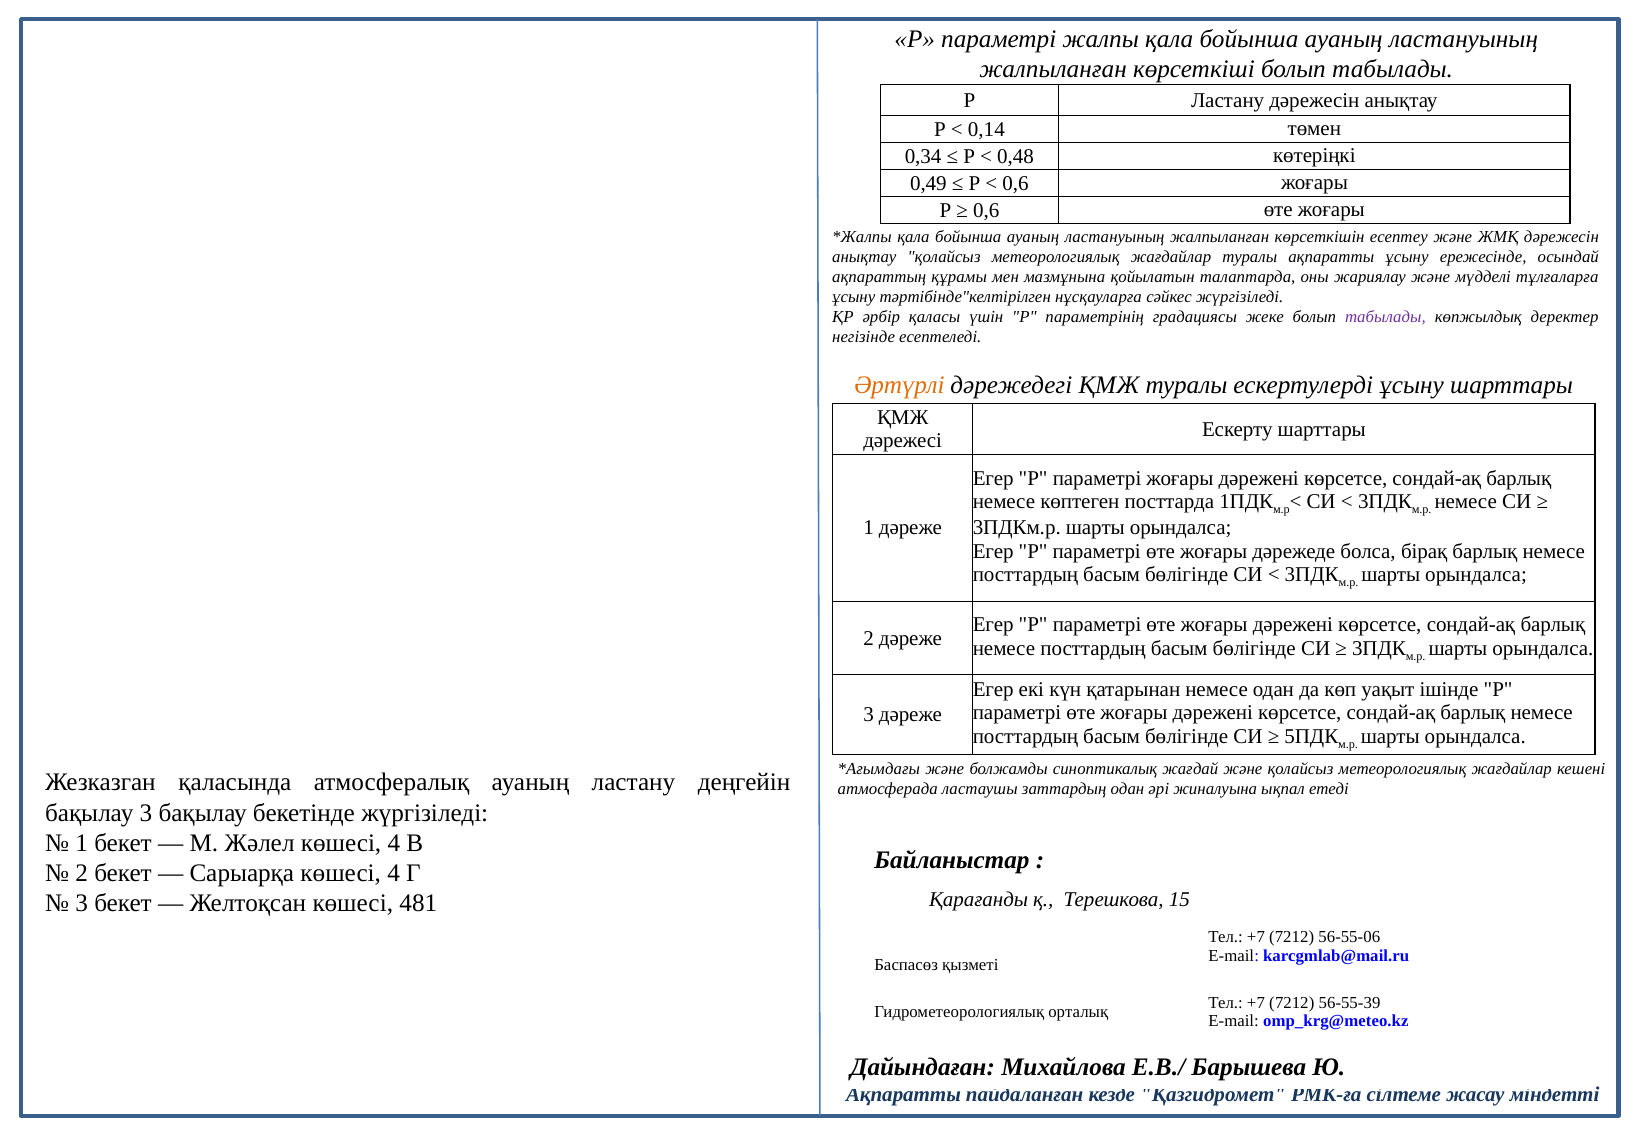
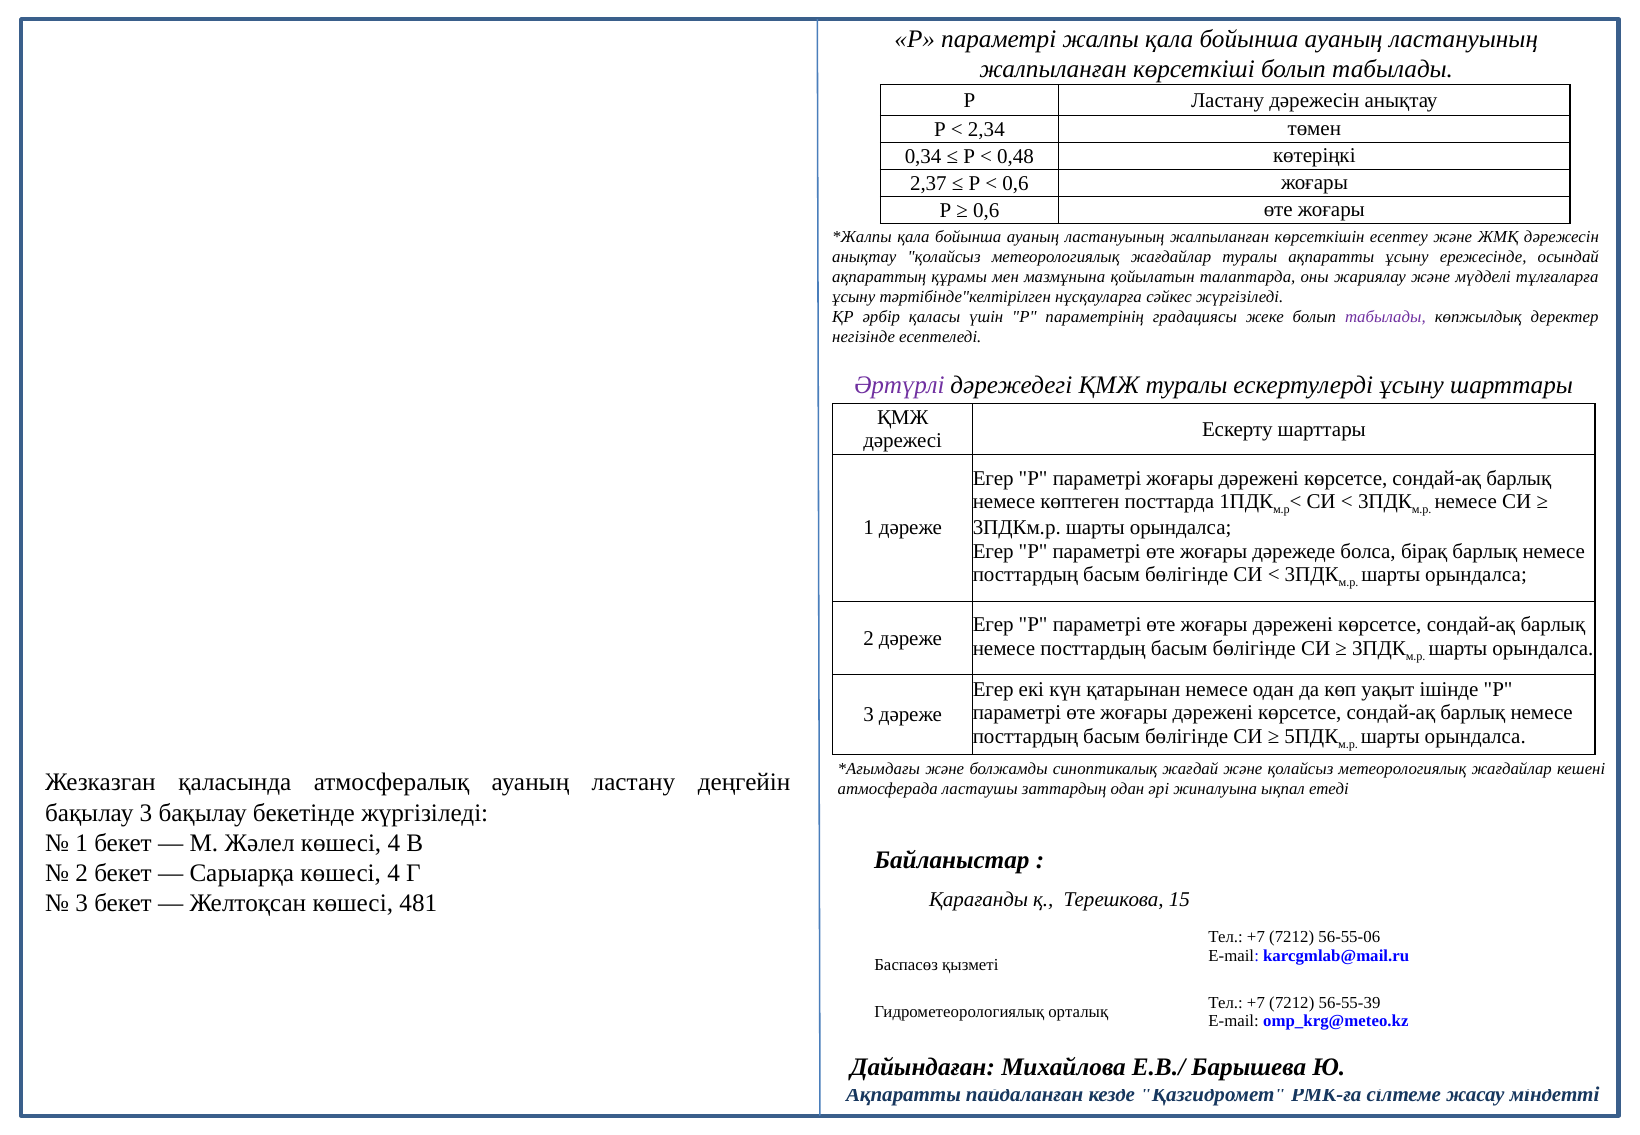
0,14: 0,14 -> 2,34 (986, 130)
0,49: 0,49 -> 2,37 (928, 184)
Әртүрлі colour: orange -> purple (899, 385)
